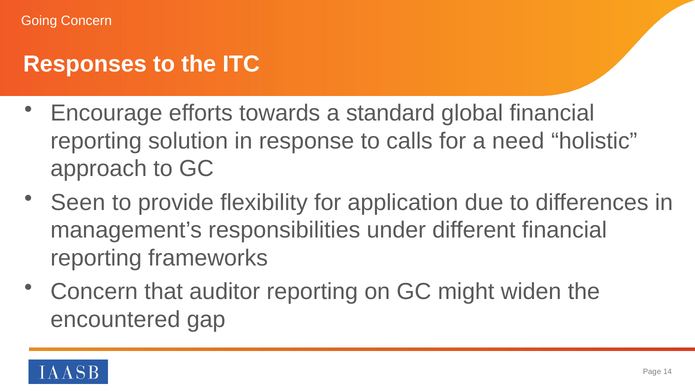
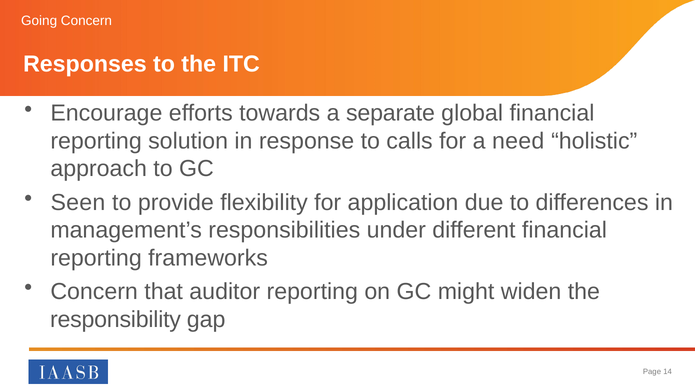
standard: standard -> separate (390, 113)
encountered: encountered -> responsibility (116, 319)
